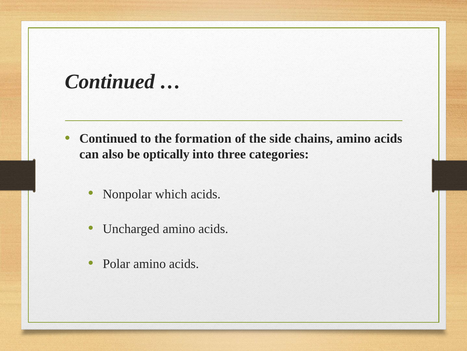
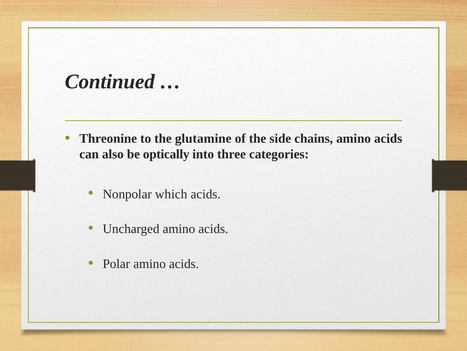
Continued: Continued -> Threonine (108, 138)
formation: formation -> glutamine (203, 138)
